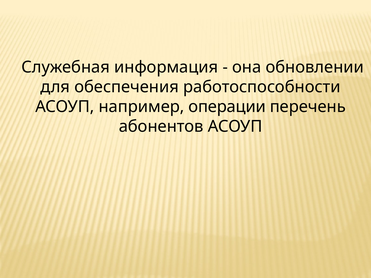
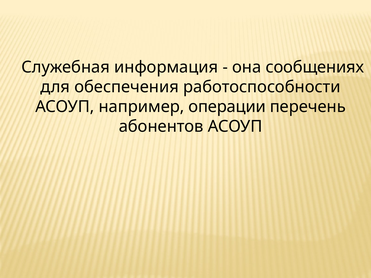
обновлении: обновлении -> сообщениях (315, 67)
